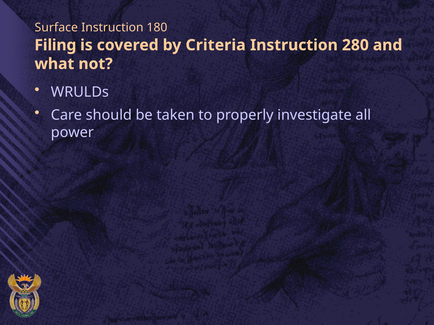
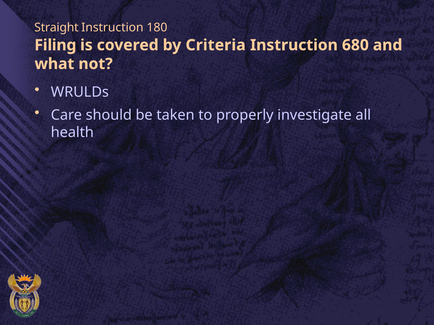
Surface: Surface -> Straight (56, 28)
280: 280 -> 680 (355, 45)
power: power -> health (72, 133)
